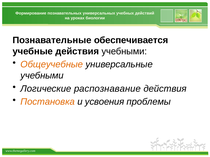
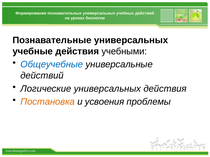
Познавательные обеспечивается: обеспечивается -> универсальных (131, 40)
Общеучебные colour: orange -> blue (52, 65)
учебными: учебными -> действий (42, 76)
Логические распознавание: распознавание -> универсальных (107, 89)
